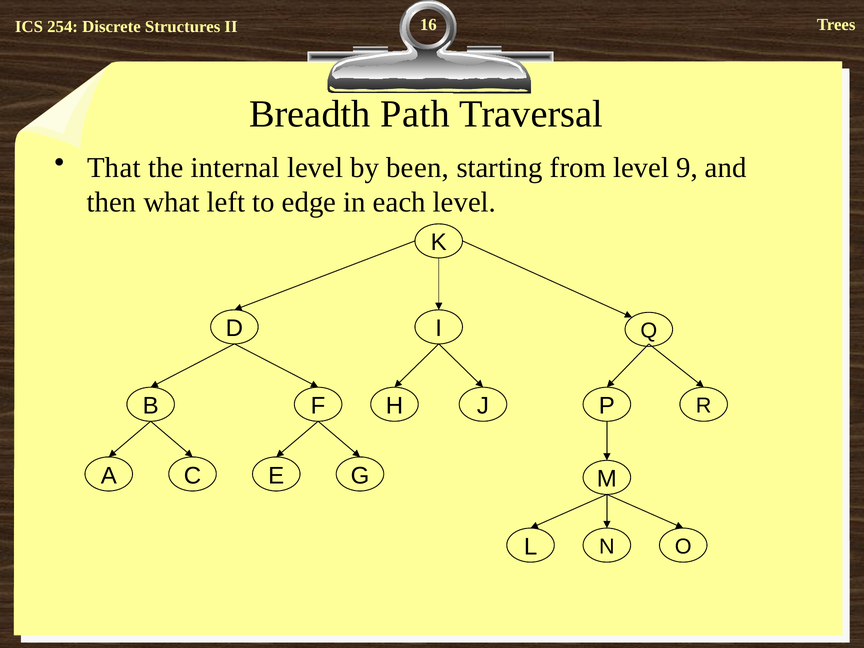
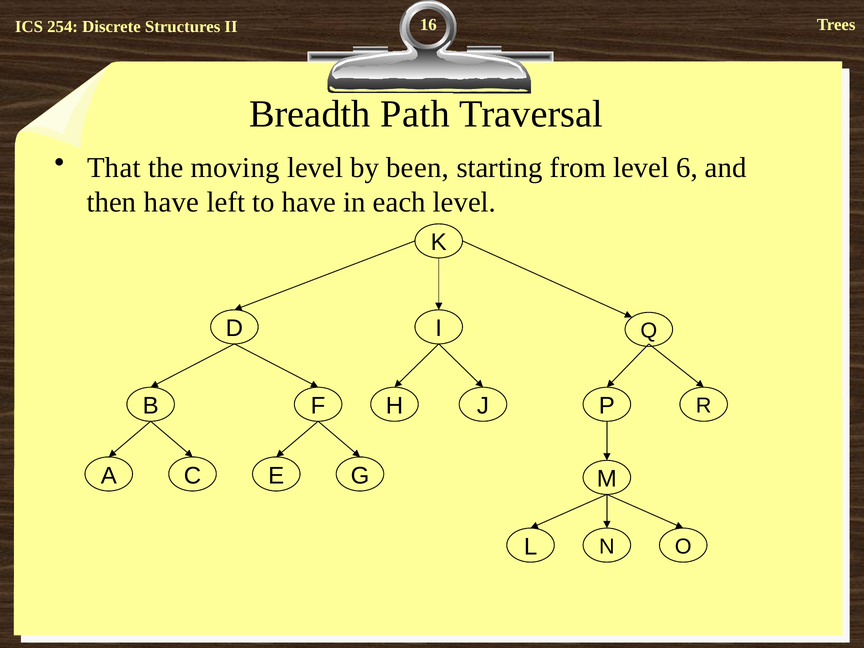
internal: internal -> moving (235, 168)
9: 9 -> 6 (687, 168)
then what: what -> have (171, 202)
to edge: edge -> have (309, 202)
